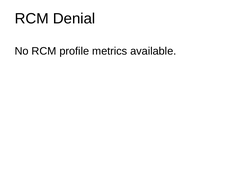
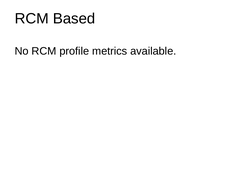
Denial: Denial -> Based (74, 19)
